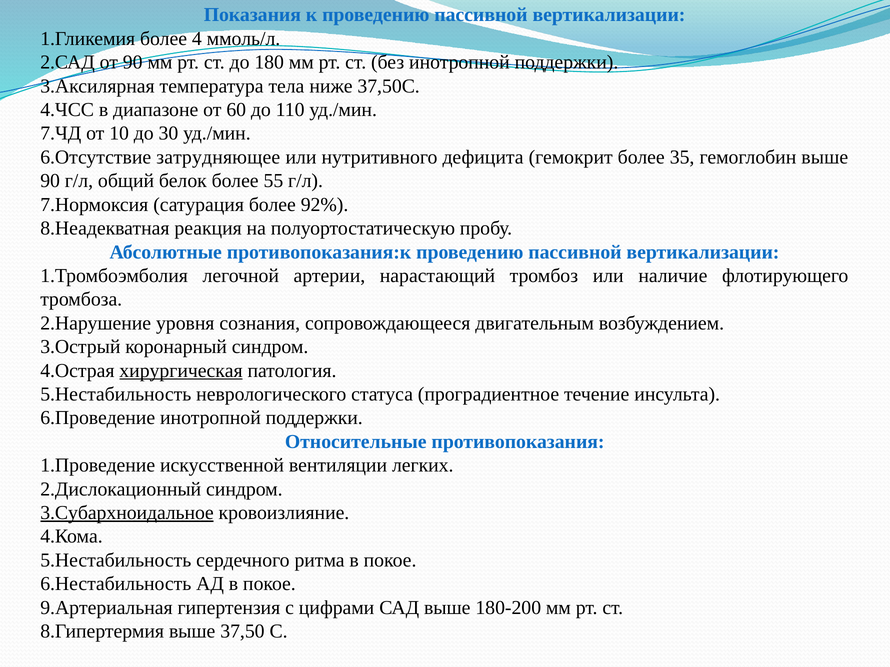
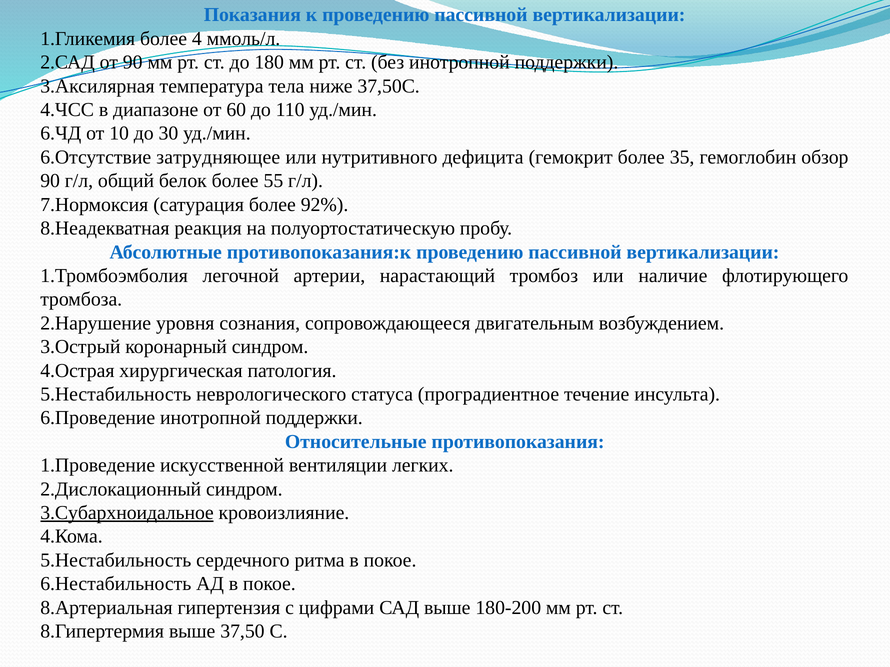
7.ЧД: 7.ЧД -> 6.ЧД (61, 134)
гемоглобин выше: выше -> обзор (825, 157)
хирургическая underline: present -> none (181, 371)
9.Артериальная: 9.Артериальная -> 8.Артериальная (106, 608)
